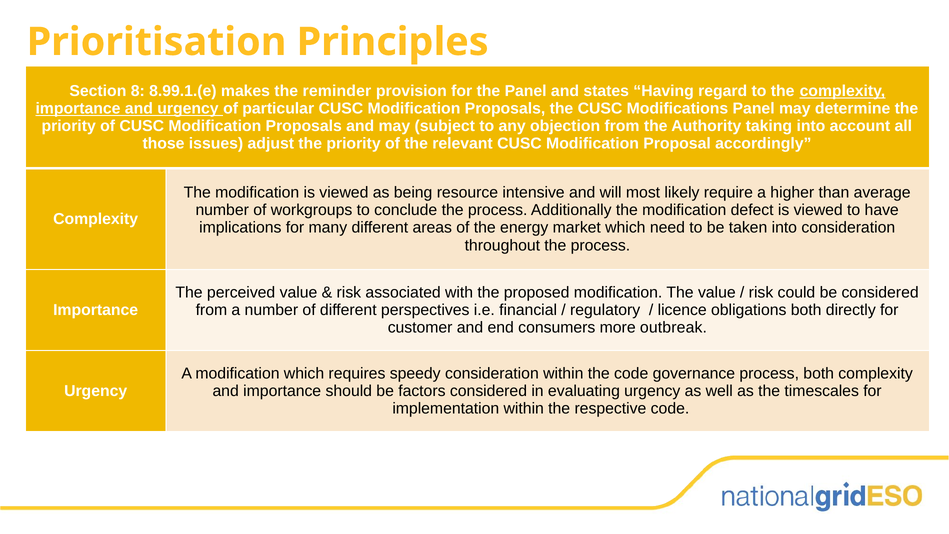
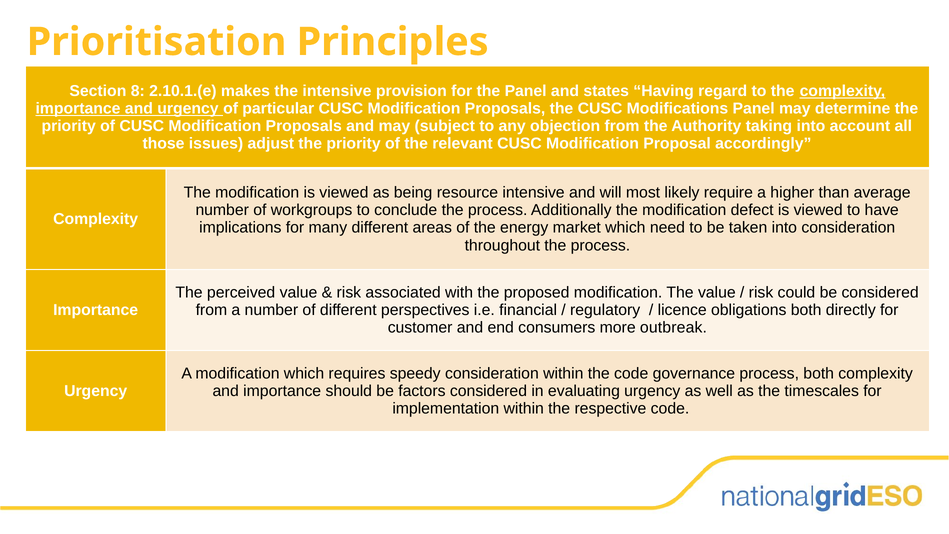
8.99.1.(e: 8.99.1.(e -> 2.10.1.(e (183, 91)
the reminder: reminder -> intensive (337, 91)
